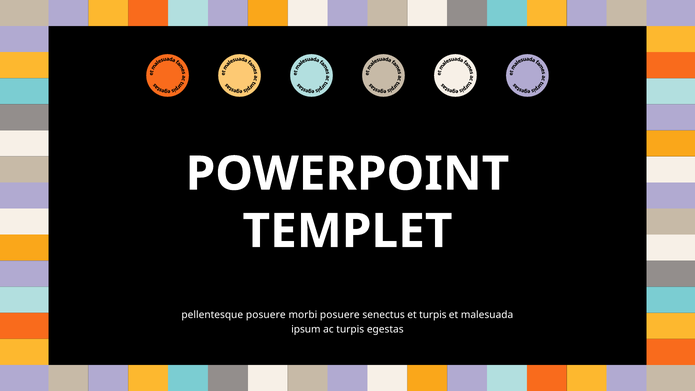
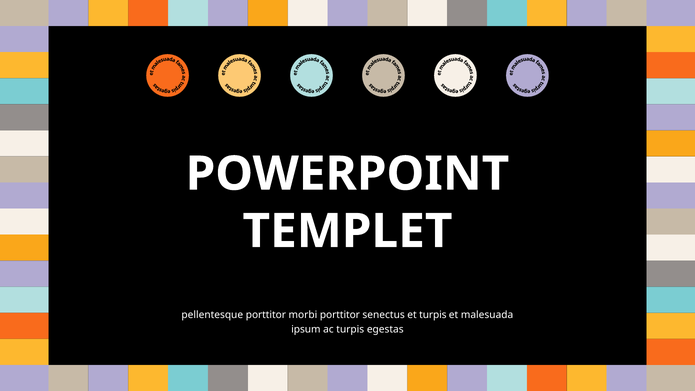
pellentesque posuere: posuere -> porttitor (266, 315)
morbi posuere: posuere -> porttitor (340, 315)
